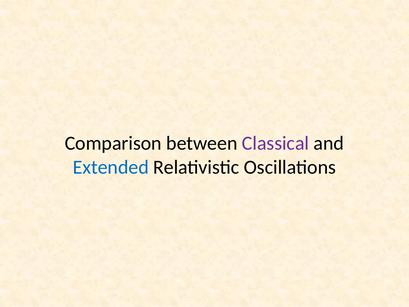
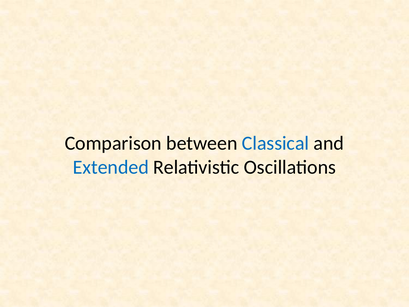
Classical colour: purple -> blue (276, 143)
